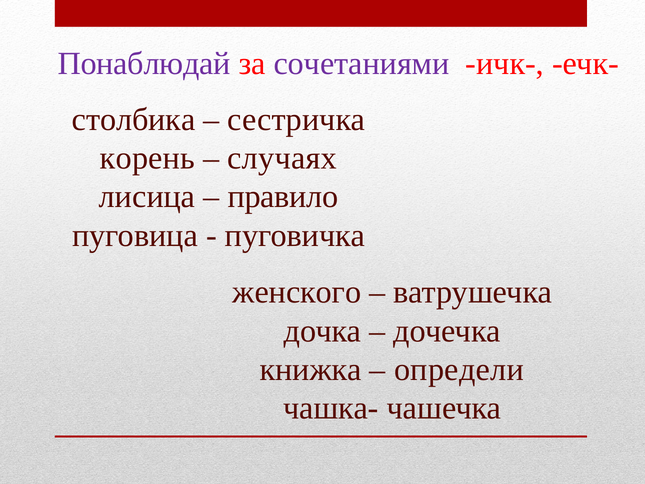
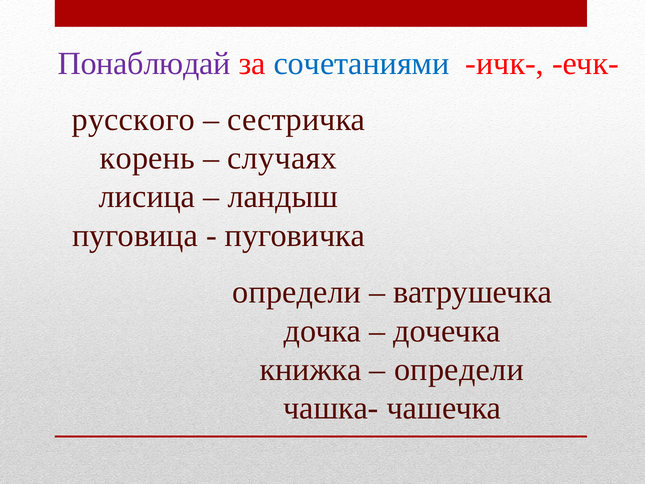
сочетаниями colour: purple -> blue (362, 63)
столбика: столбика -> русского (133, 119)
правило: правило -> ландыш (283, 197)
женского: женского -> определи (297, 292)
